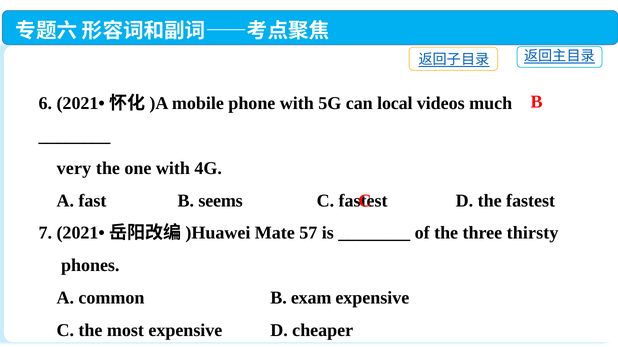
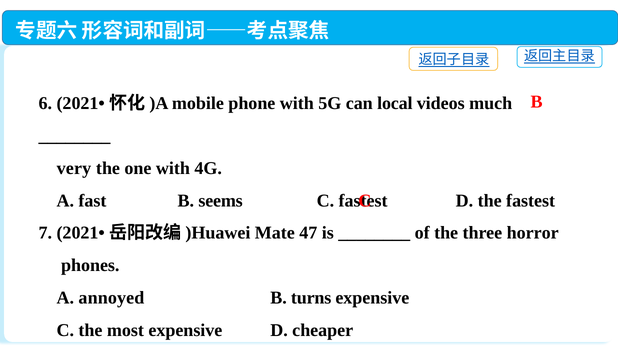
57: 57 -> 47 (308, 233)
thirsty: thirsty -> horror (533, 233)
common: common -> annoyed (111, 298)
exam: exam -> turns (311, 298)
